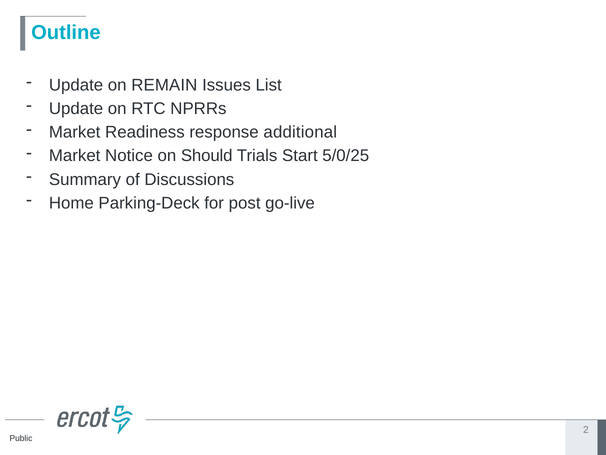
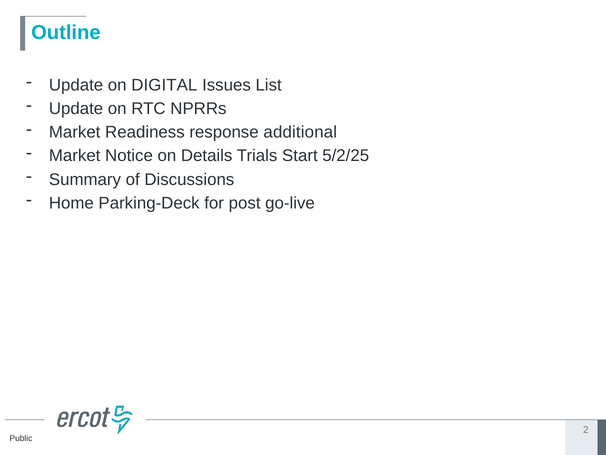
REMAIN: REMAIN -> DIGITAL (164, 85)
Should: Should -> Details (207, 156)
5/0/25: 5/0/25 -> 5/2/25 (346, 156)
